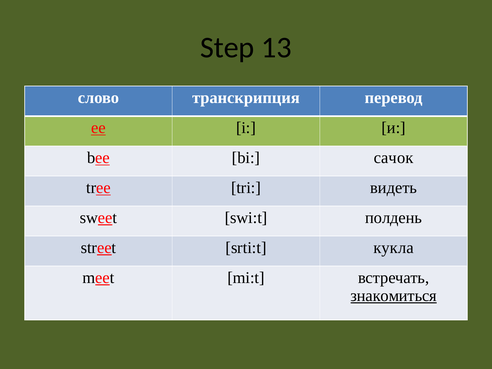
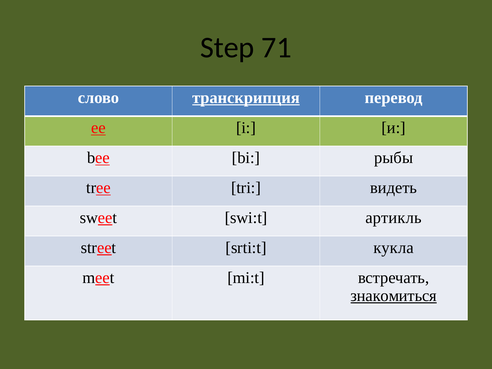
13: 13 -> 71 (276, 48)
транскрипция underline: none -> present (246, 98)
сачок: сачок -> рыбы (394, 158)
полдень: полдень -> артикль (393, 218)
